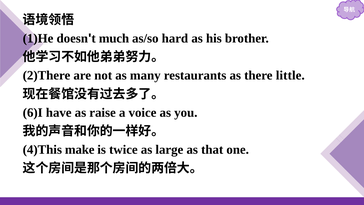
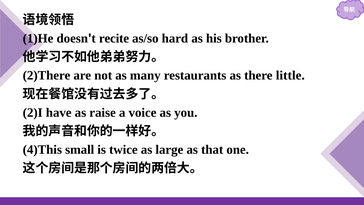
much: much -> recite (114, 38)
6)I: 6)I -> 2)I (33, 112)
make: make -> small (80, 149)
